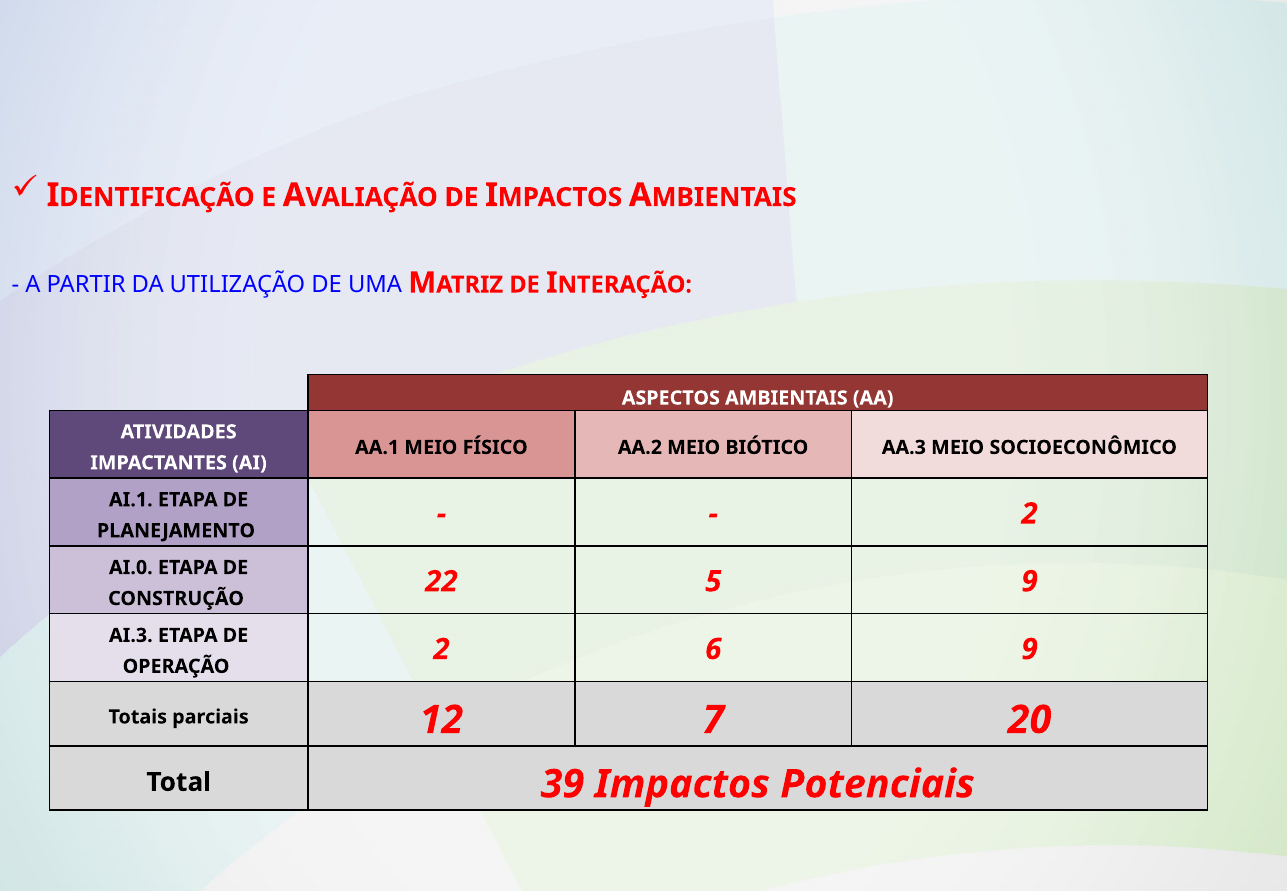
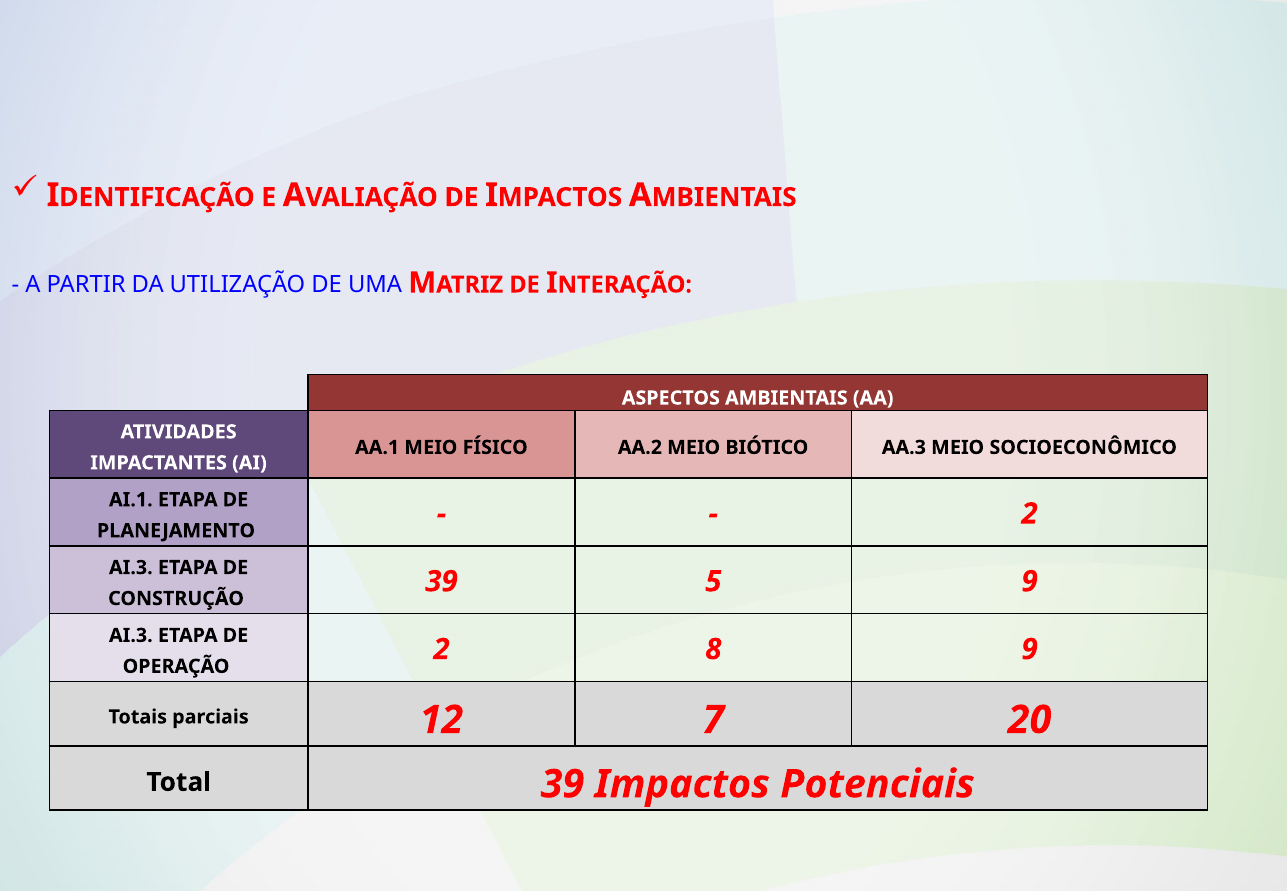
AI.0: AI.0 -> AI.3 (131, 568)
CONSTRUÇÃO 22: 22 -> 39 (441, 582)
6: 6 -> 8 (713, 649)
